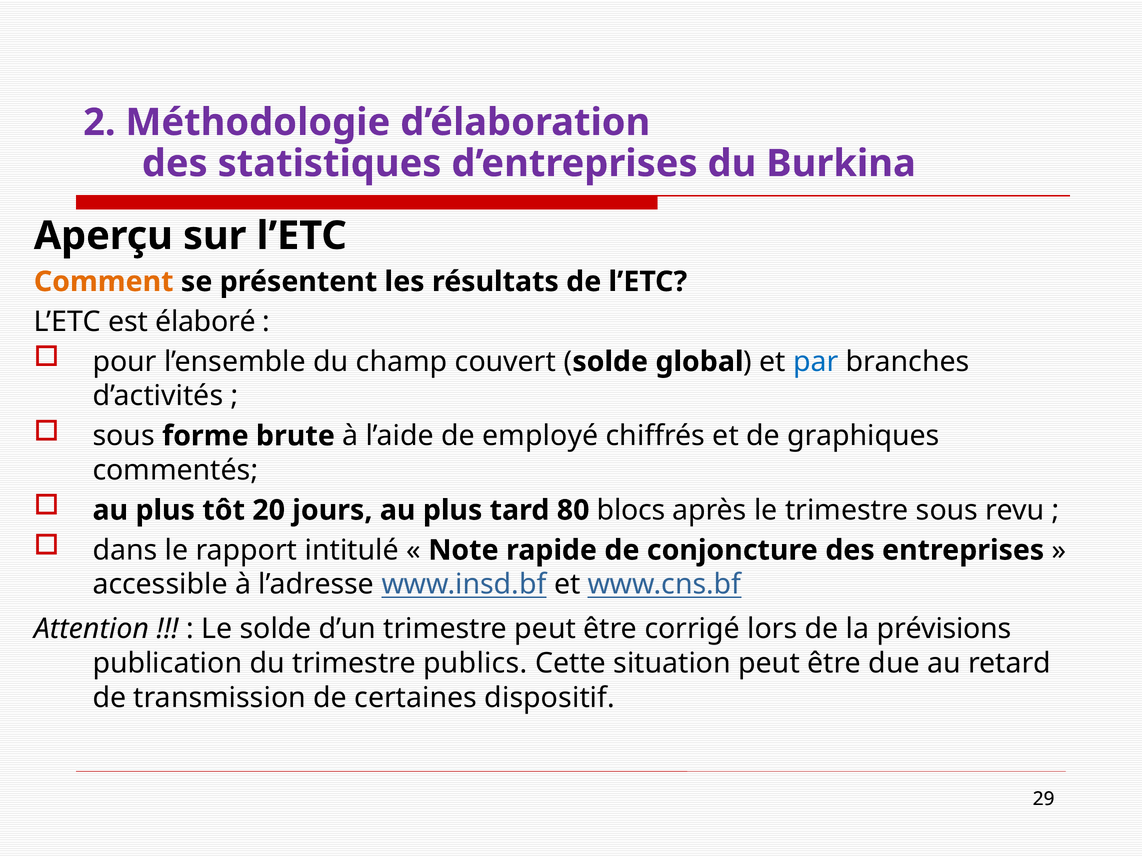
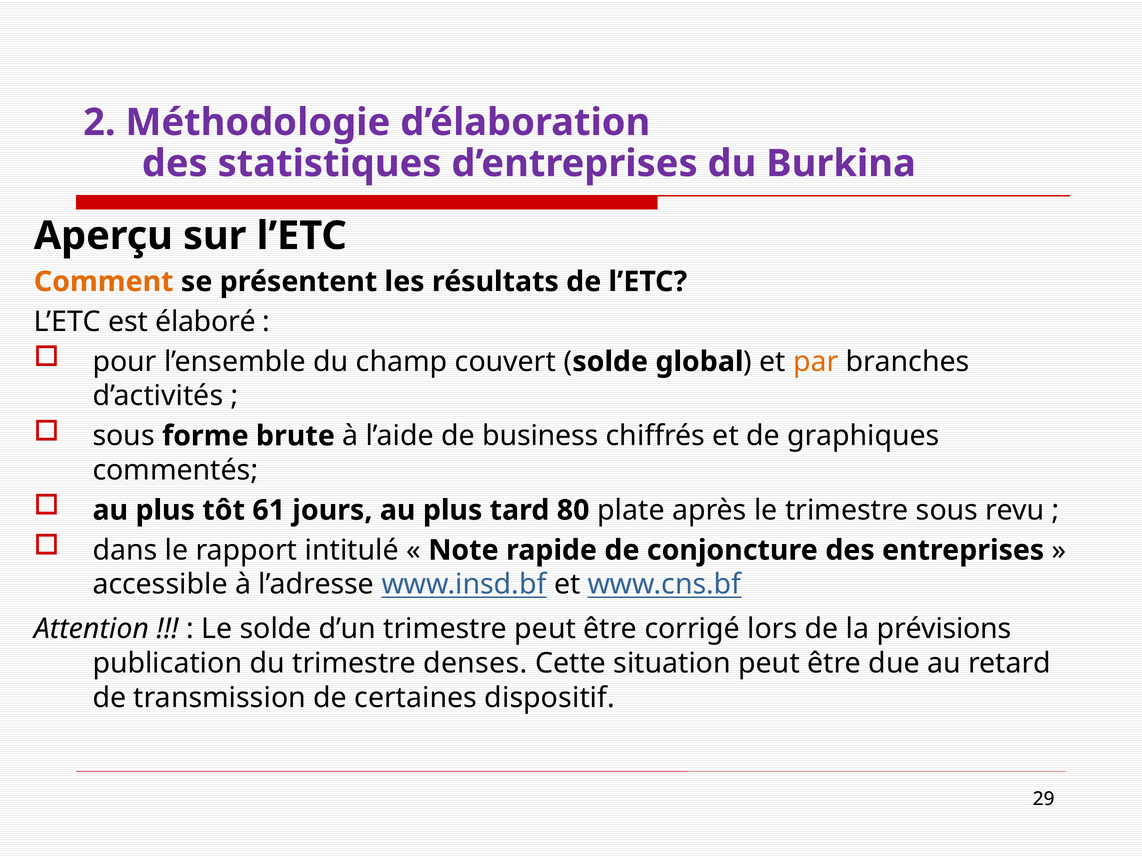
par colour: blue -> orange (816, 361)
employé: employé -> business (540, 436)
20: 20 -> 61 (269, 510)
blocs: blocs -> plate (631, 510)
publics: publics -> denses (475, 663)
